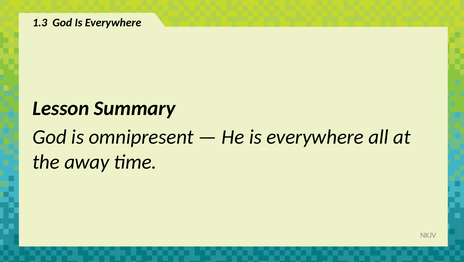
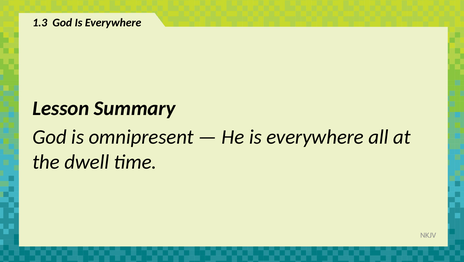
away: away -> dwell (87, 162)
